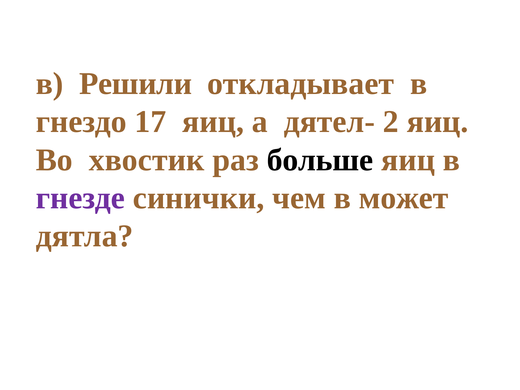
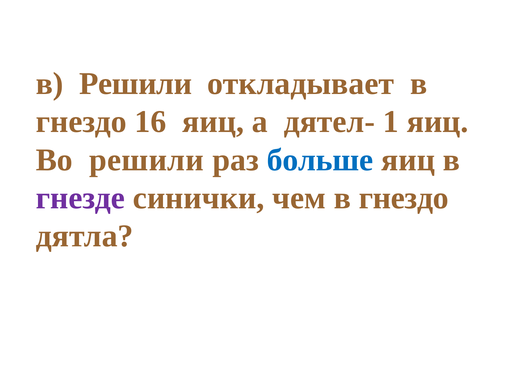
17: 17 -> 16 (151, 122)
2: 2 -> 1 (391, 122)
Во хвостик: хвостик -> решили (146, 160)
больше colour: black -> blue (320, 160)
чем в может: может -> гнездо (404, 198)
